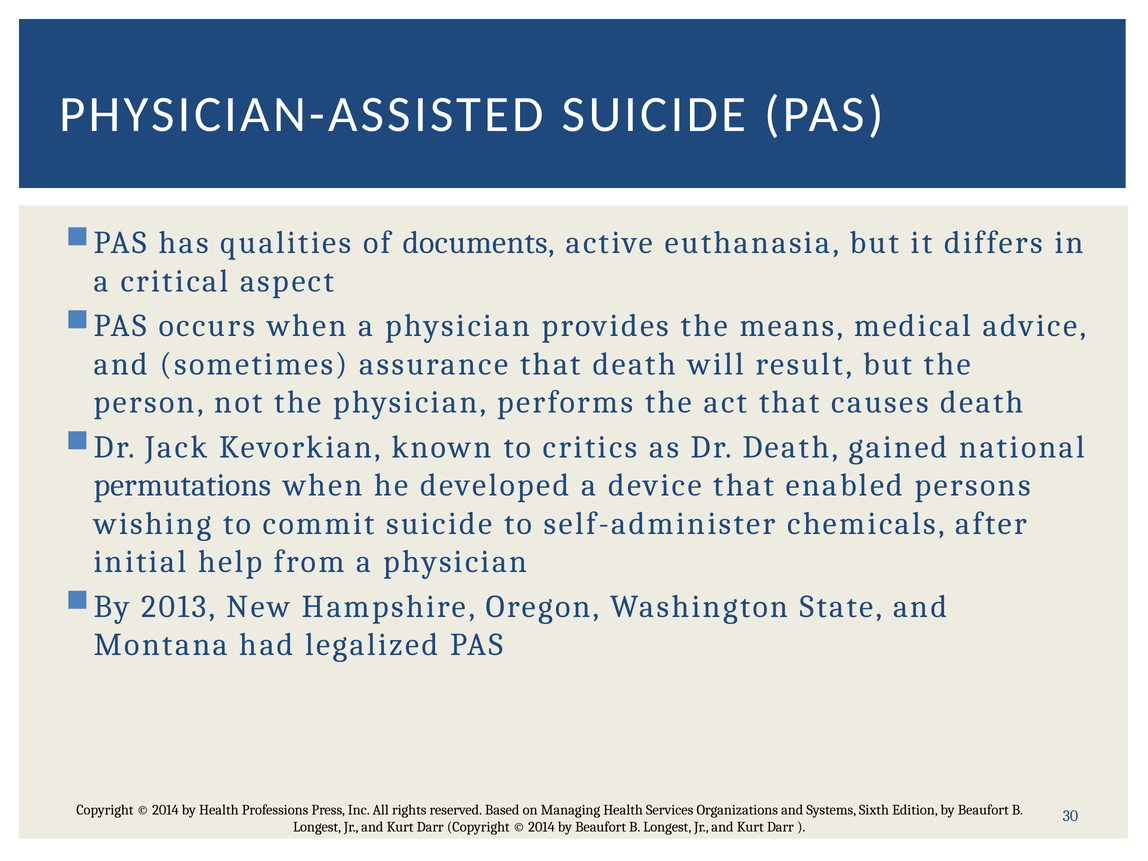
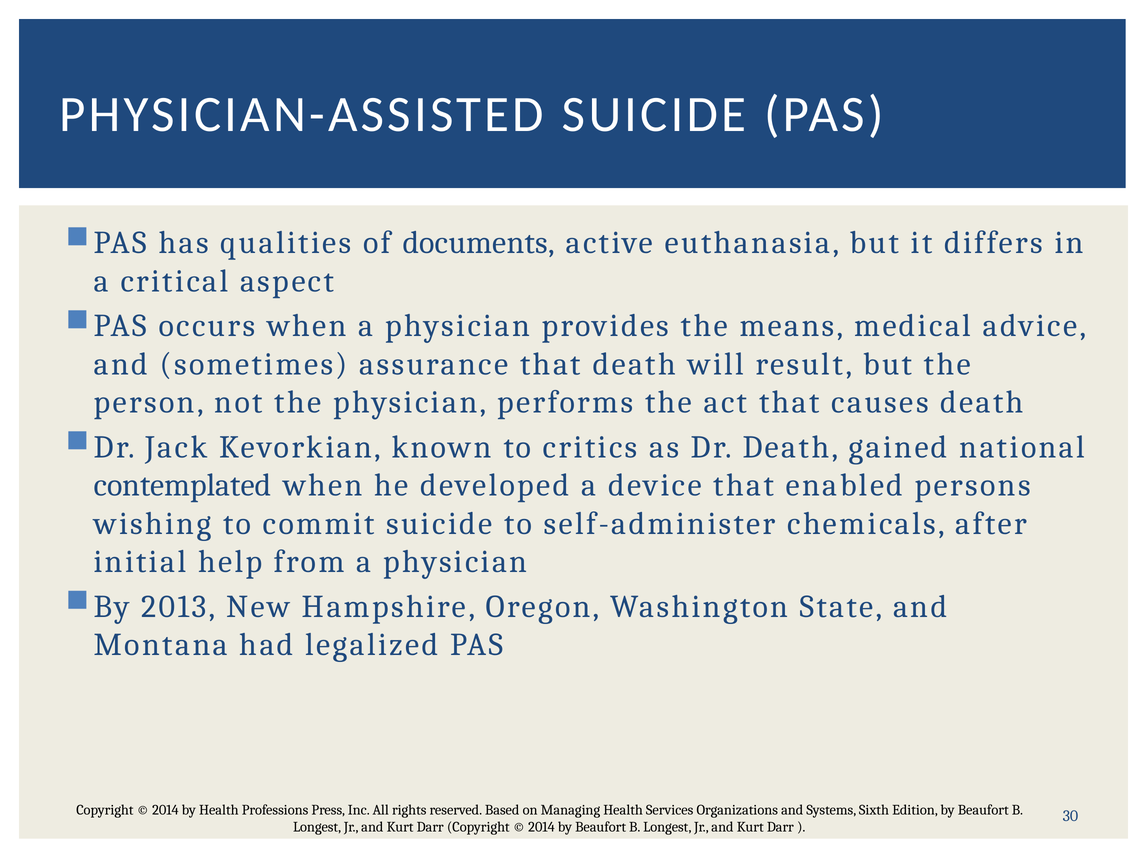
permutations: permutations -> contemplated (182, 485)
